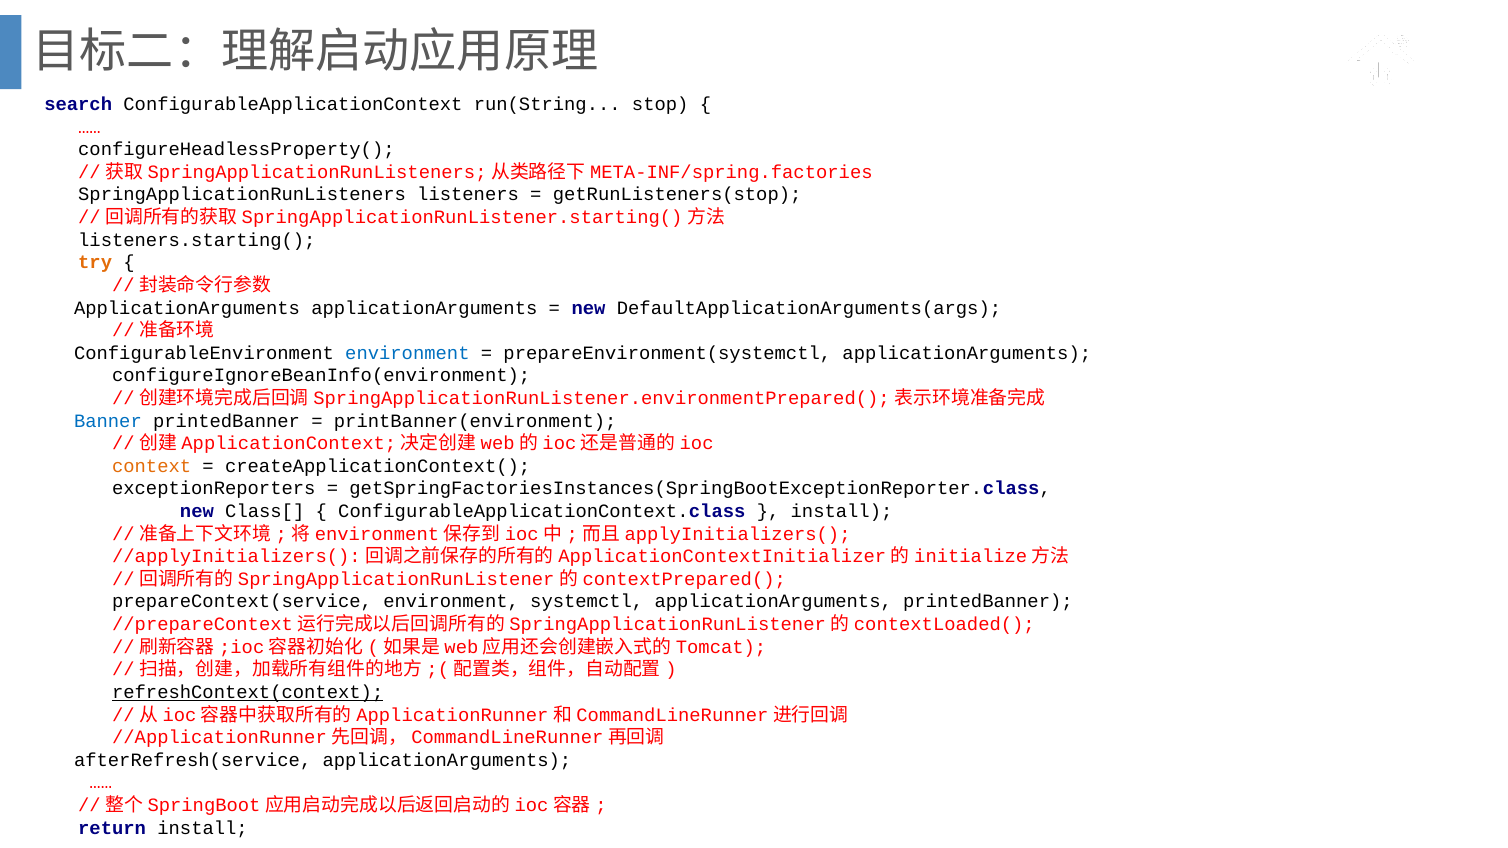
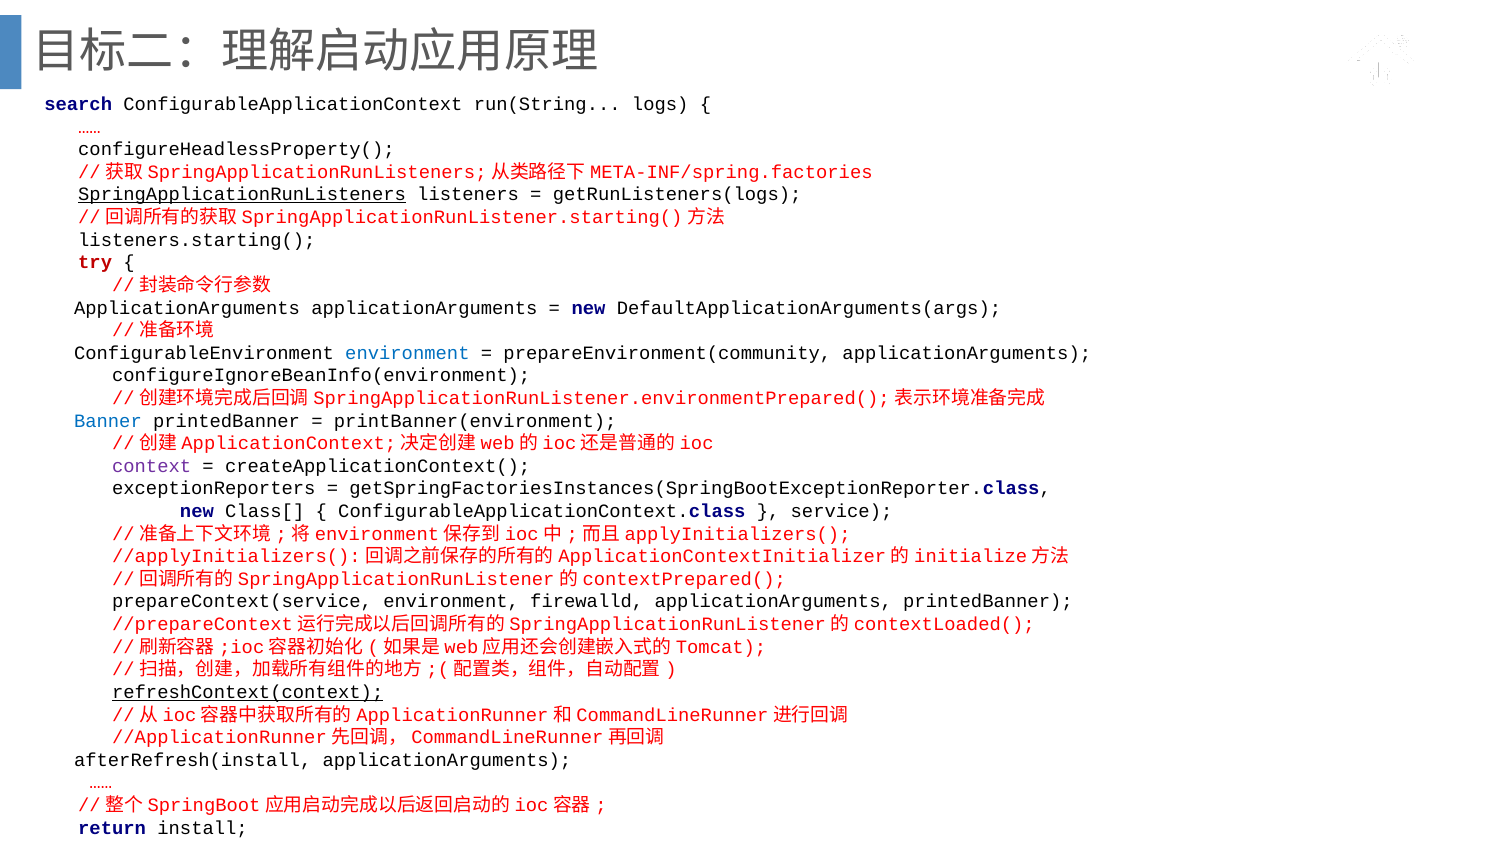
stop: stop -> logs (660, 104)
SpringApplicationRunListeners underline: none -> present (242, 195)
getRunListeners(stop: getRunListeners(stop -> getRunListeners(logs (677, 195)
try colour: orange -> red (95, 263)
prepareEnvironment(systemctl: prepareEnvironment(systemctl -> prepareEnvironment(community (667, 353)
context colour: orange -> purple (152, 466)
install: install -> service (842, 511)
systemctl: systemctl -> firewalld (587, 602)
afterRefresh(service: afterRefresh(service -> afterRefresh(install (193, 760)
